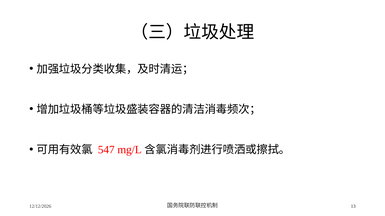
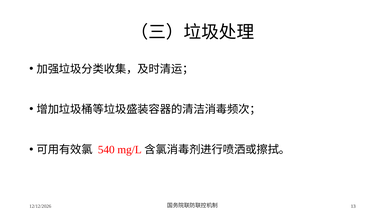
547: 547 -> 540 (106, 150)
